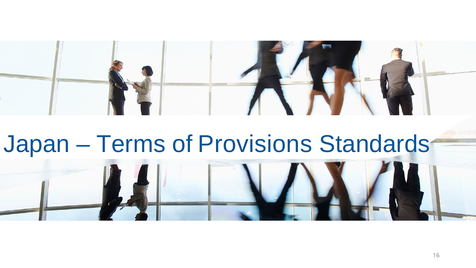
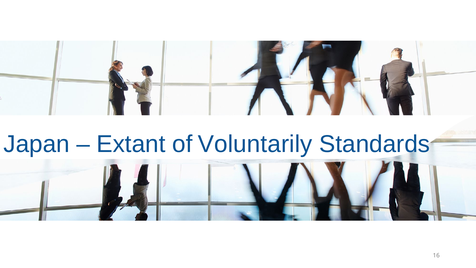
Terms: Terms -> Extant (131, 144)
Provisions: Provisions -> Voluntarily (255, 144)
